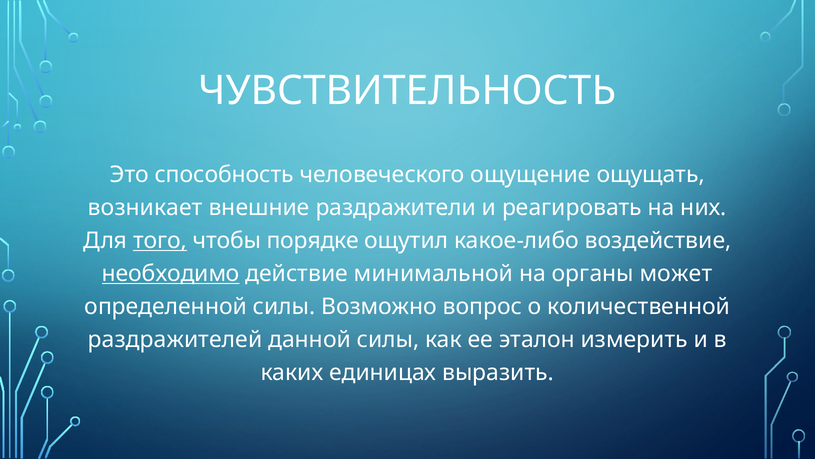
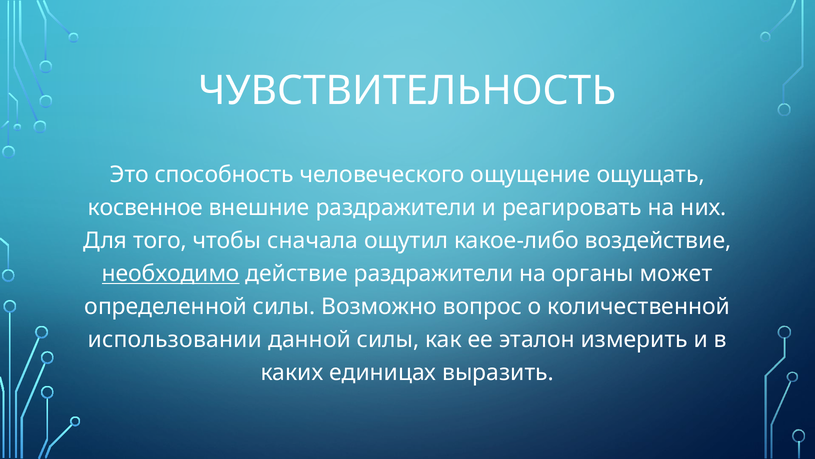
возникает: возникает -> косвенное (145, 207)
того underline: present -> none (160, 240)
порядке: порядке -> сначала (313, 240)
действие минимальной: минимальной -> раздражители (434, 273)
раздражителей: раздражителей -> использовании (175, 339)
